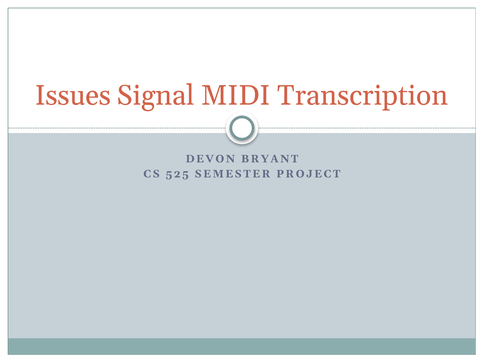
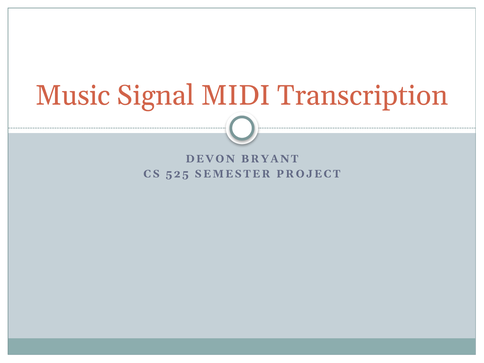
Issues: Issues -> Music (73, 96)
